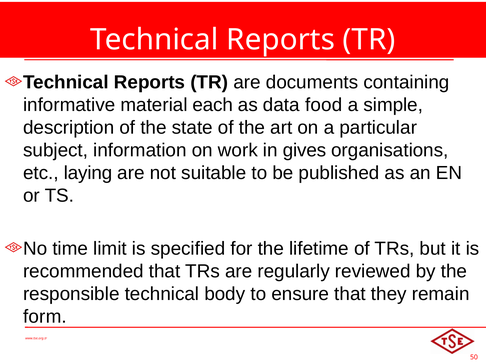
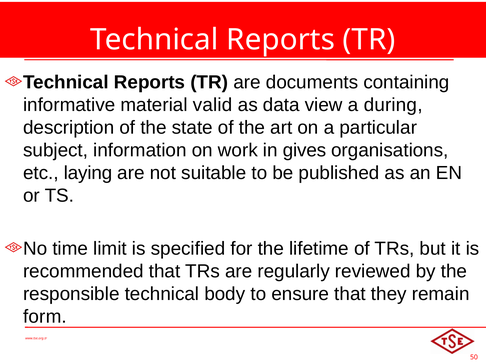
each: each -> valid (213, 105)
food: food -> view (324, 105)
simple: simple -> during (393, 105)
